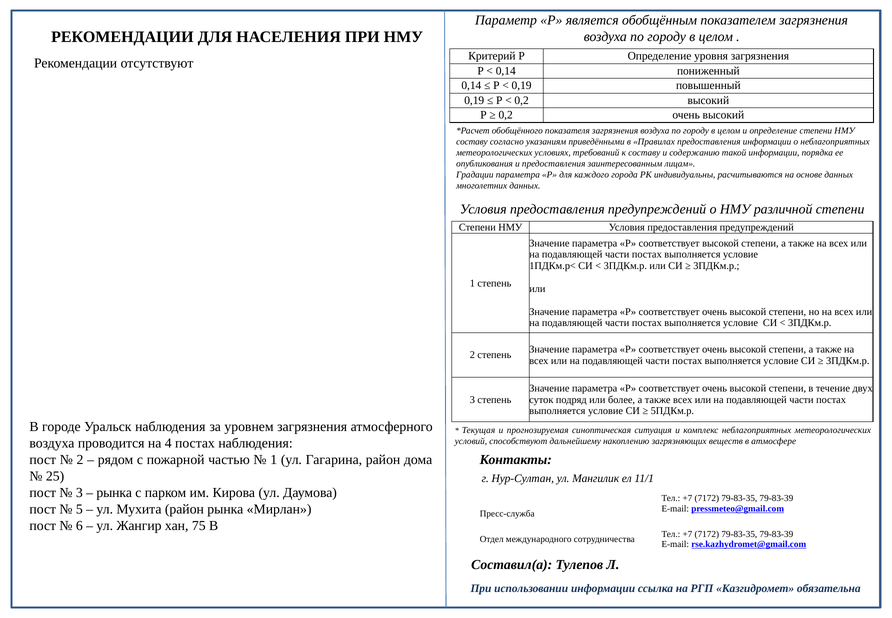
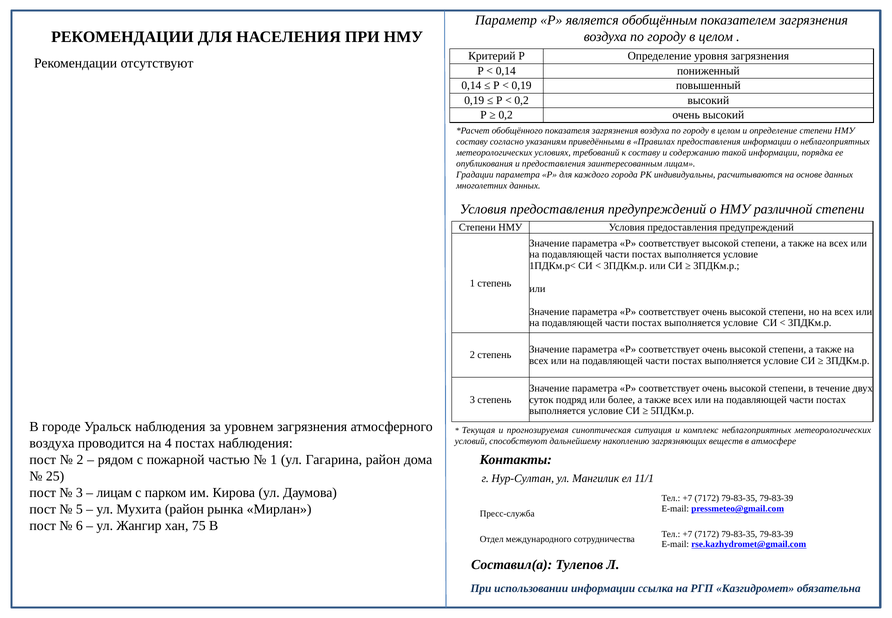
рынка: рынка -> лицам (114, 492)
